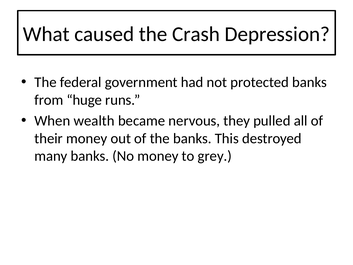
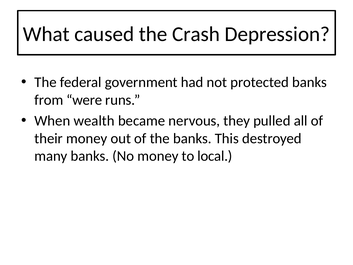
huge: huge -> were (84, 100)
grey: grey -> local (215, 156)
